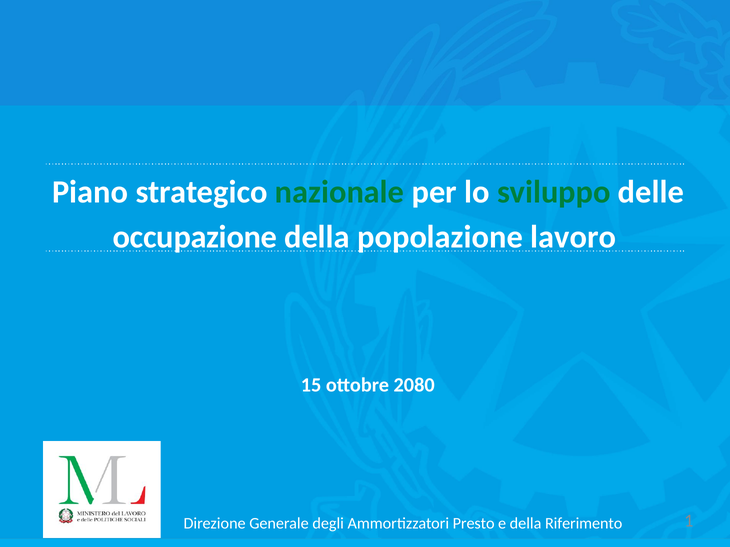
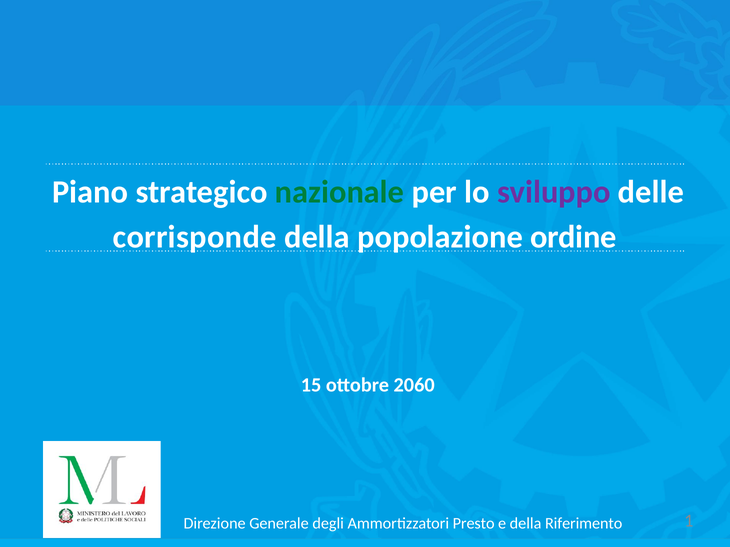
sviluppo colour: green -> purple (554, 192)
occupazione: occupazione -> corrisponde (195, 237)
lavoro: lavoro -> ordine (573, 237)
2080: 2080 -> 2060 (414, 386)
